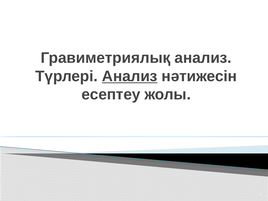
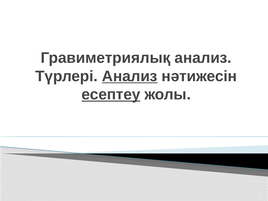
есептеу underline: none -> present (111, 95)
